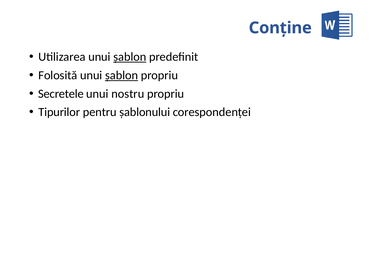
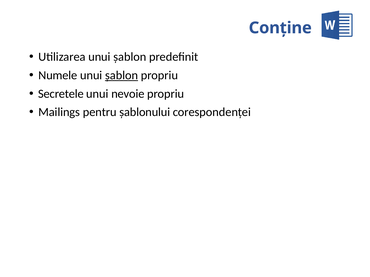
şablon underline: present -> none (130, 57)
Folosită: Folosită -> Numele (58, 75)
nostru: nostru -> nevoie (128, 94)
Tipurilor: Tipurilor -> Mailings (59, 112)
